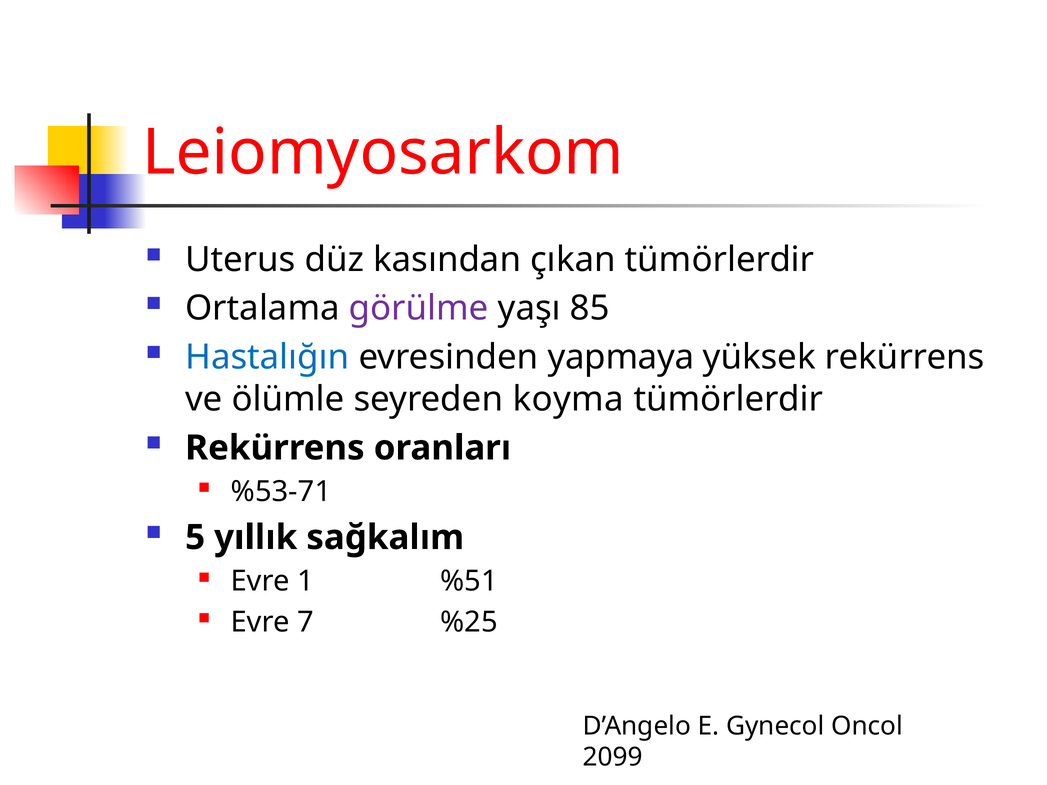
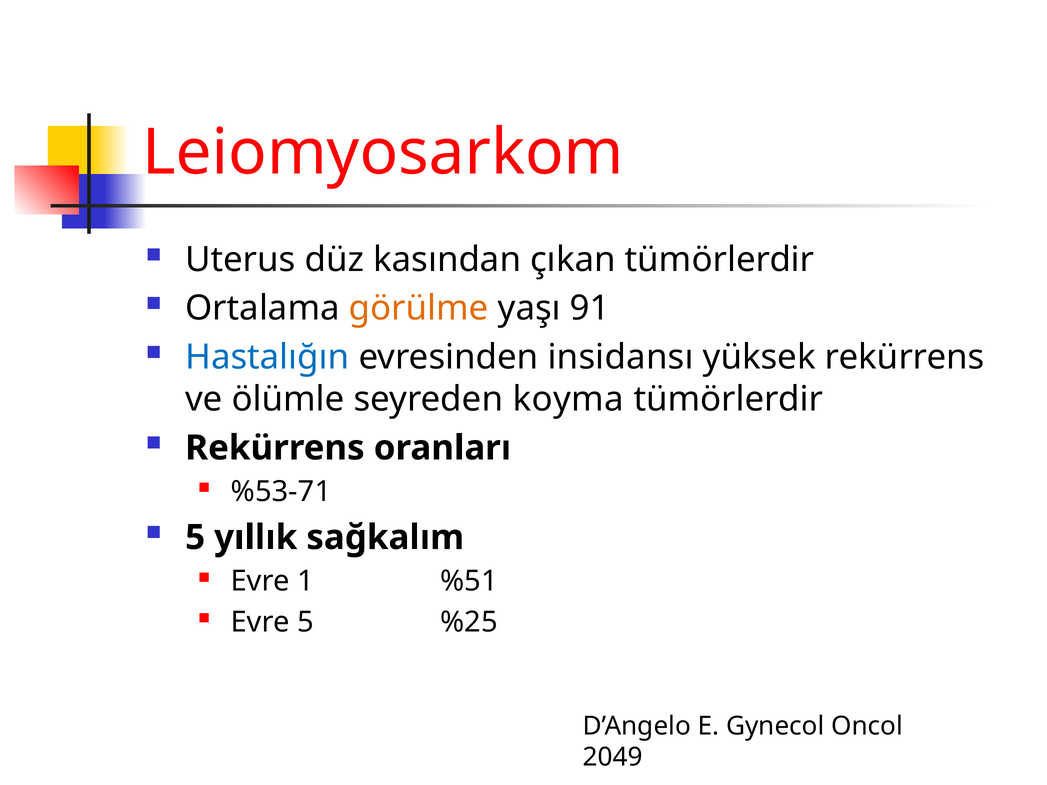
görülme colour: purple -> orange (419, 309)
85: 85 -> 91 (590, 309)
yapmaya: yapmaya -> insidansı (621, 357)
Evre 7: 7 -> 5 (306, 622)
2099: 2099 -> 2049 (613, 758)
